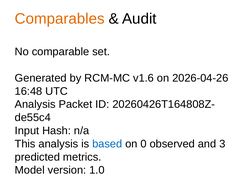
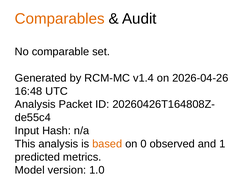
v1.6: v1.6 -> v1.4 (144, 78)
based colour: blue -> orange (107, 144)
3: 3 -> 1 (222, 144)
